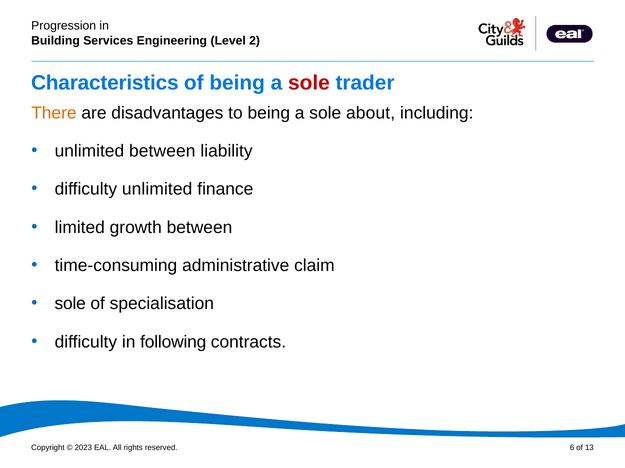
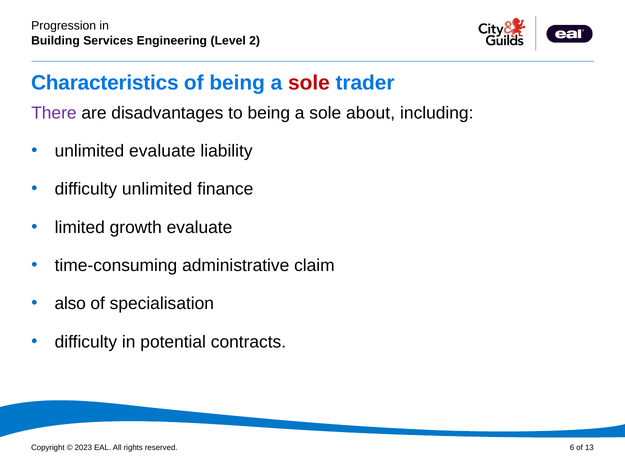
There colour: orange -> purple (54, 113)
unlimited between: between -> evaluate (162, 151)
growth between: between -> evaluate (199, 228)
sole: sole -> also (70, 304)
following: following -> potential (173, 342)
